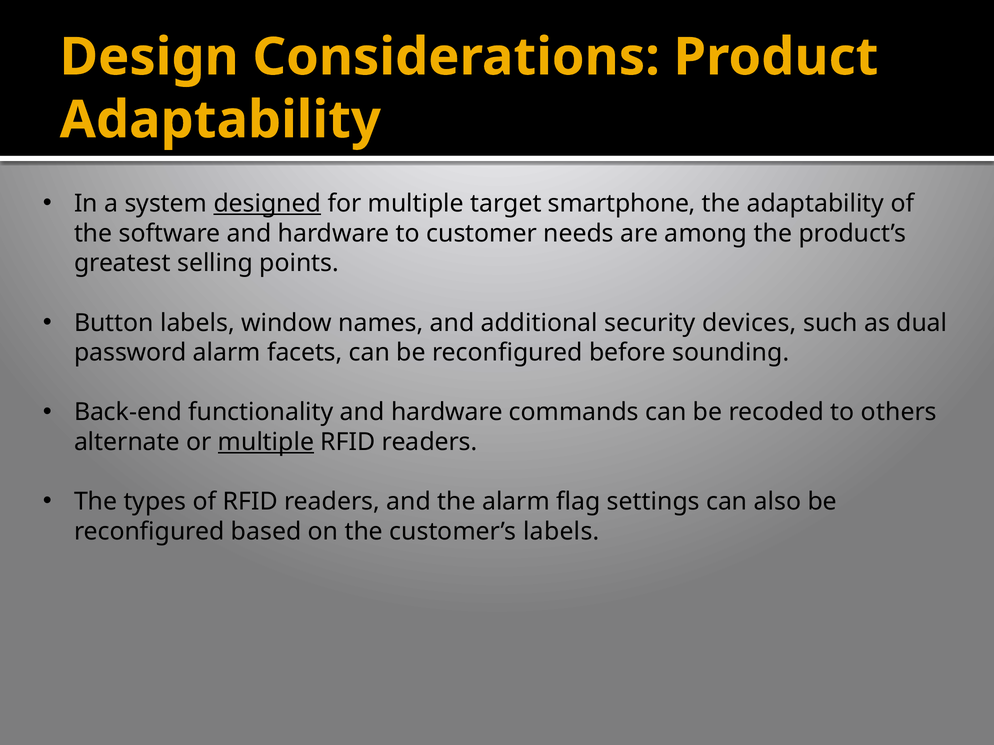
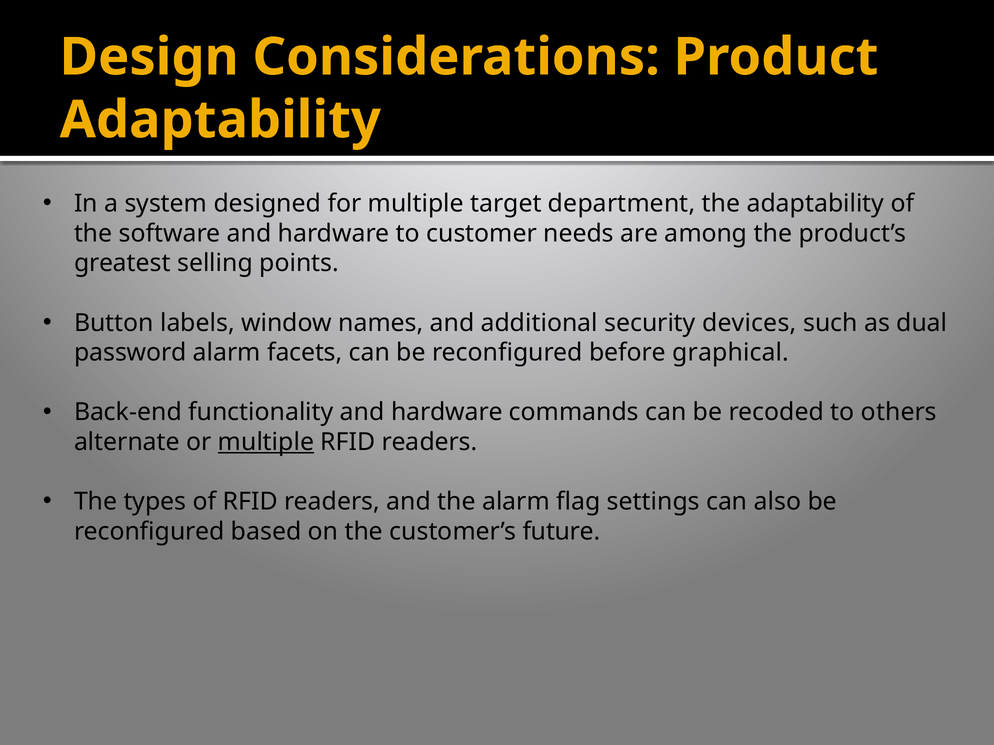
designed underline: present -> none (267, 204)
smartphone: smartphone -> department (622, 204)
sounding: sounding -> graphical (731, 353)
customer’s labels: labels -> future (562, 532)
